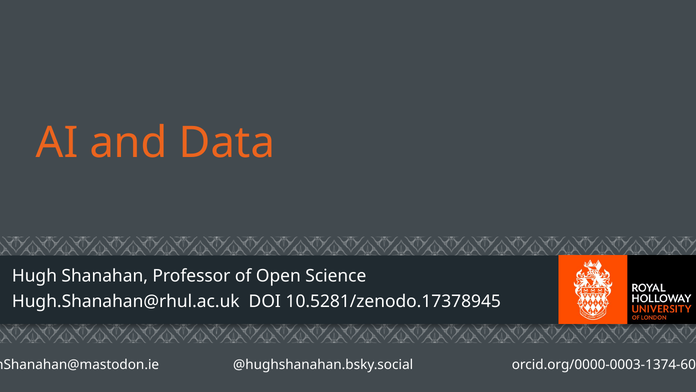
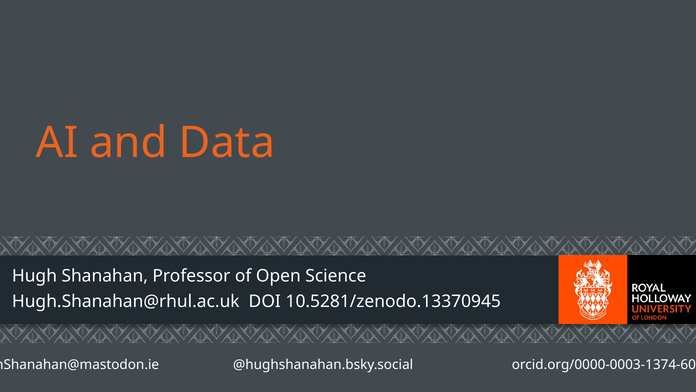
10.5281/zenodo.17378945: 10.5281/zenodo.17378945 -> 10.5281/zenodo.13370945 (393, 301)
